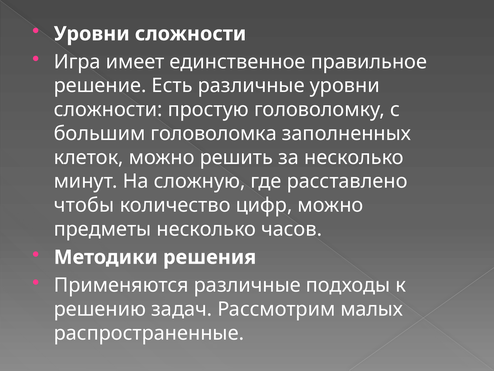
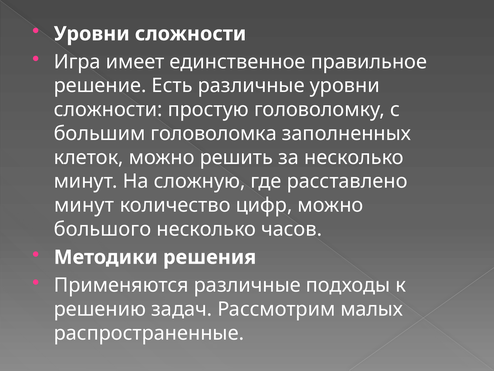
чтобы: чтобы -> минут (84, 205)
предметы: предметы -> большого (103, 229)
